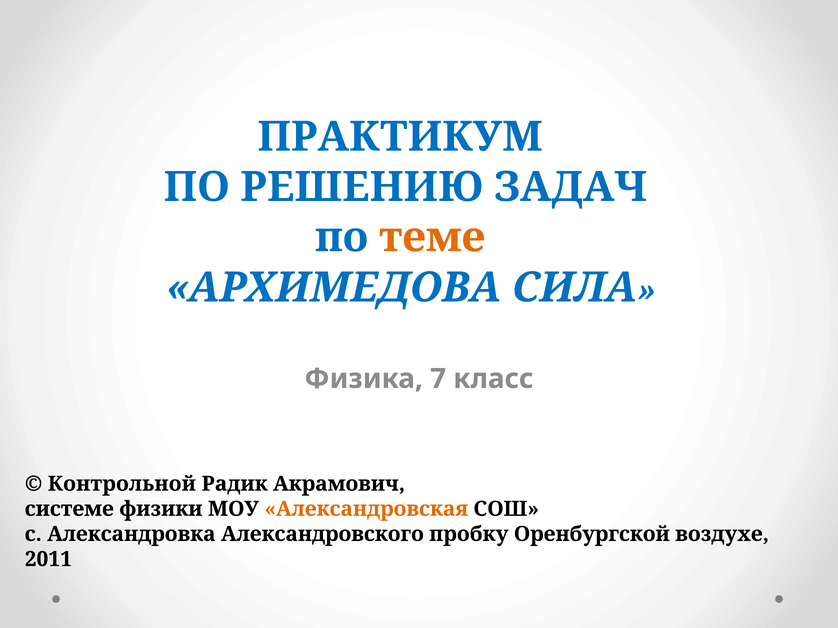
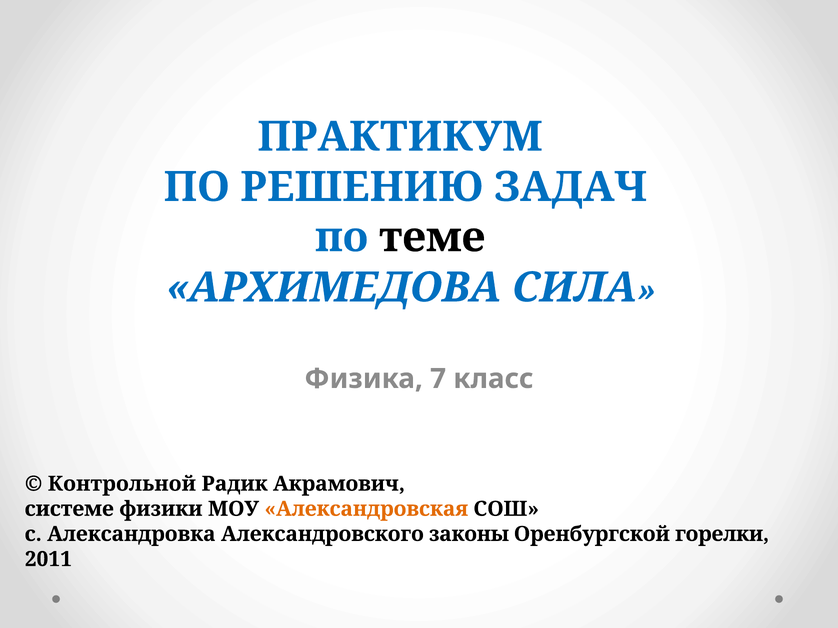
теме colour: orange -> black (432, 238)
пробку: пробку -> законы (469, 534)
воздухе: воздухе -> горелки (722, 534)
